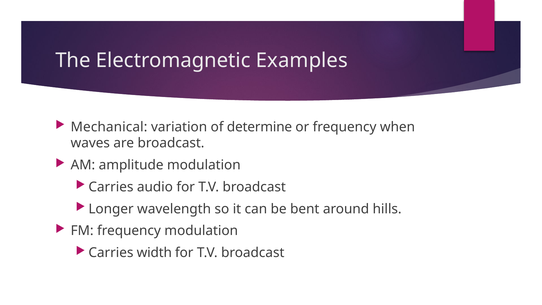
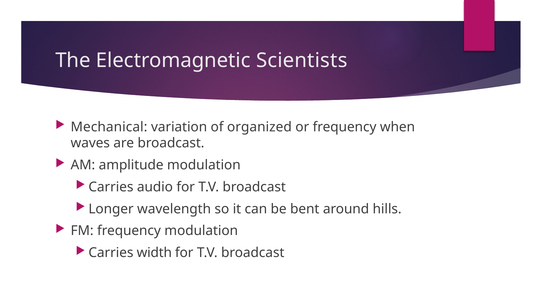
Examples: Examples -> Scientists (302, 60)
determine: determine -> organized (259, 127)
